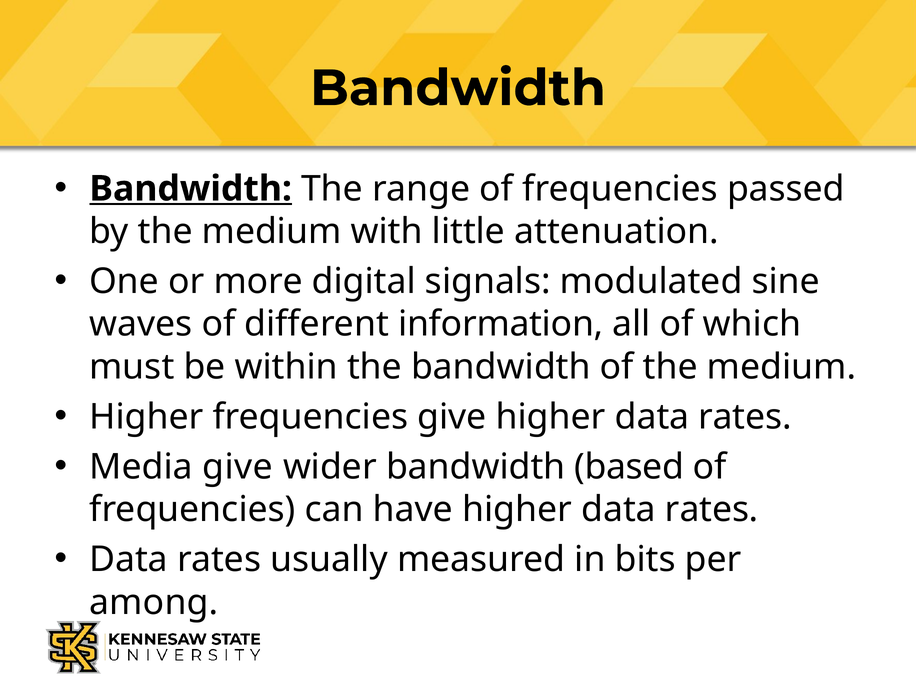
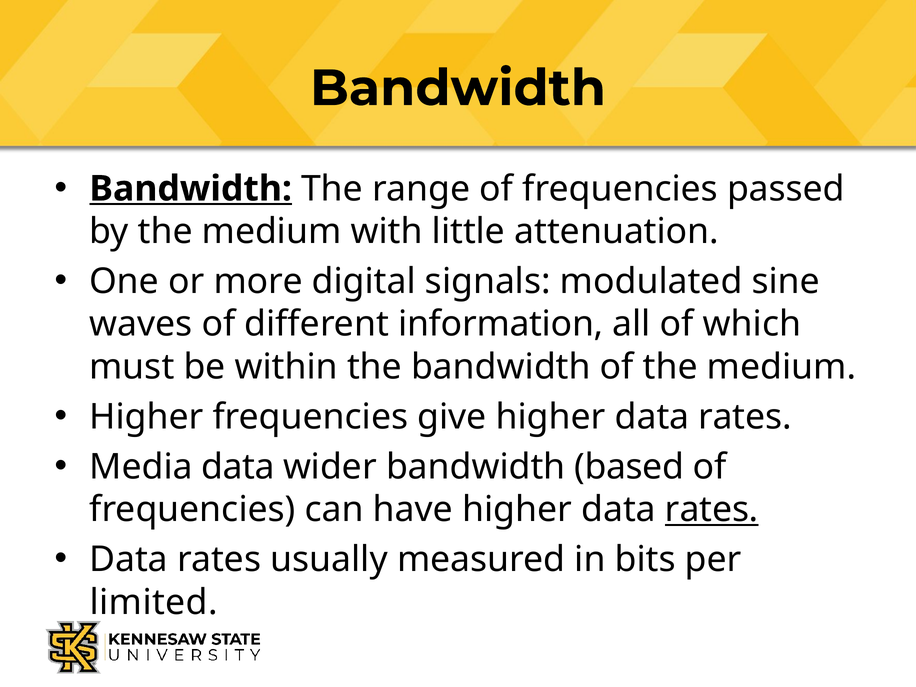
Media give: give -> data (238, 467)
rates underline: none -> present (712, 510)
among: among -> limited (154, 602)
